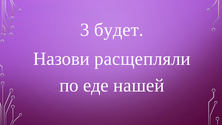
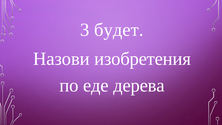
расщепляли: расщепляли -> изобретения (143, 59)
нашей: нашей -> дерева (139, 85)
